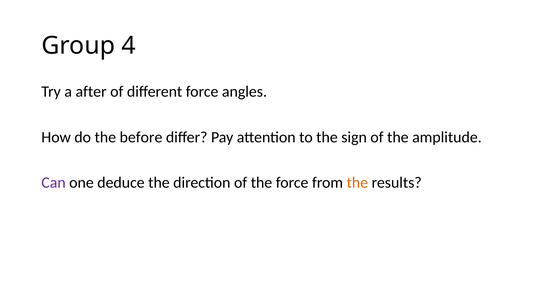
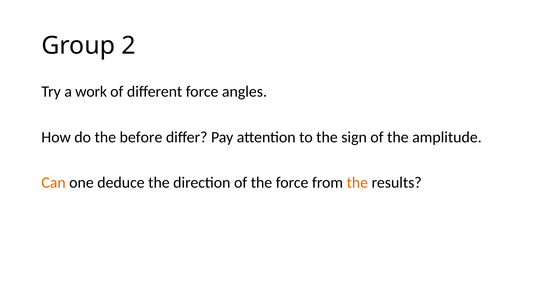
4: 4 -> 2 (129, 46)
after: after -> work (91, 92)
Can colour: purple -> orange (54, 183)
